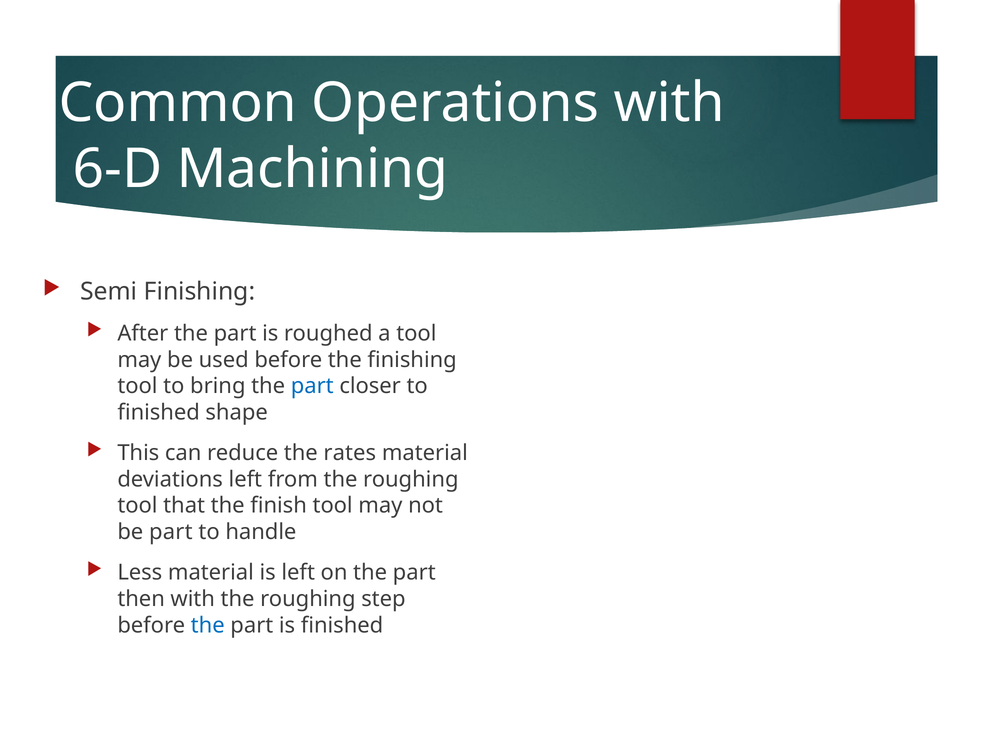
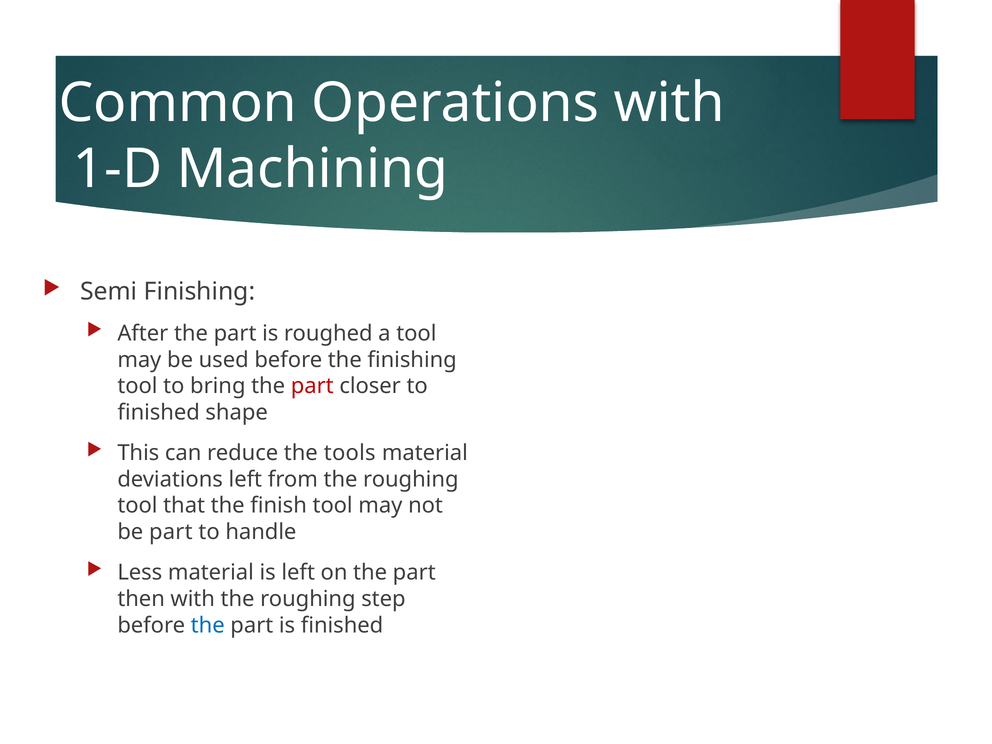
6-D: 6-D -> 1-D (118, 169)
part colour: blue -> red (312, 386)
rates: rates -> tools (350, 453)
